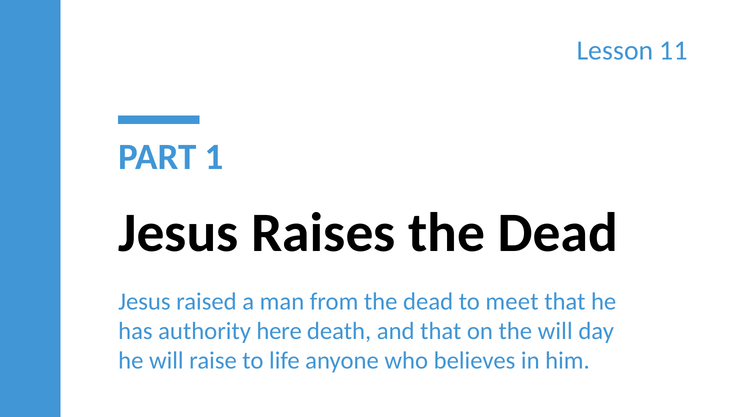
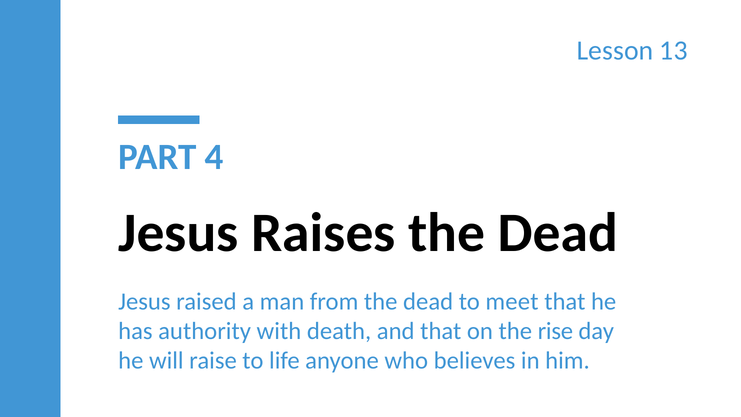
11: 11 -> 13 (674, 50)
1: 1 -> 4 (214, 157)
here: here -> with (279, 331)
the will: will -> rise (555, 331)
